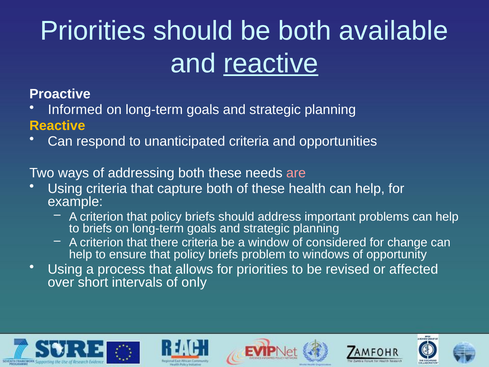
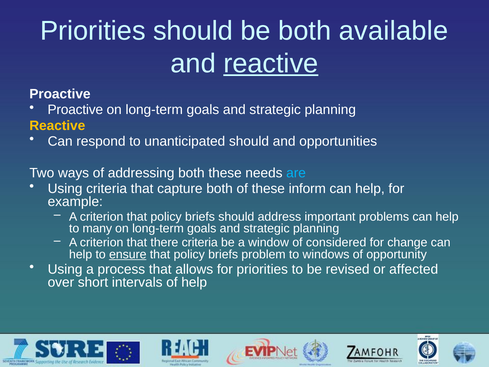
Informed: Informed -> Proactive (75, 110)
unanticipated criteria: criteria -> should (249, 141)
are colour: pink -> light blue (296, 173)
health: health -> inform (307, 189)
to briefs: briefs -> many (97, 228)
ensure underline: none -> present (128, 254)
of only: only -> help (194, 282)
